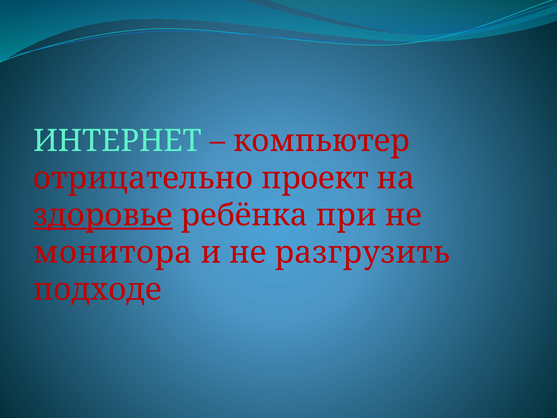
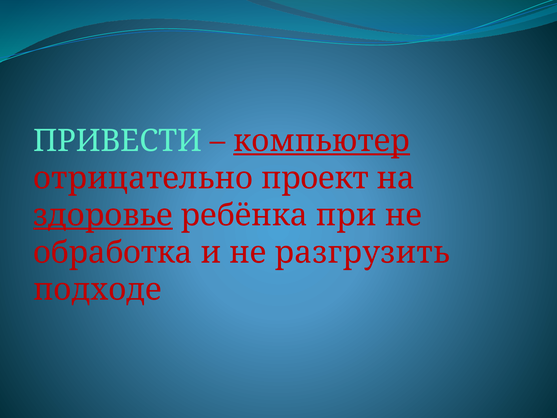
ИНТЕРНЕТ: ИНТЕРНЕТ -> ПРИВЕСТИ (118, 141)
компьютер underline: none -> present (322, 141)
монитора: монитора -> обработка (113, 252)
